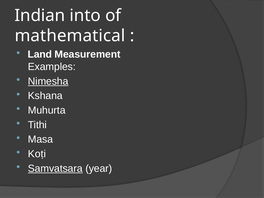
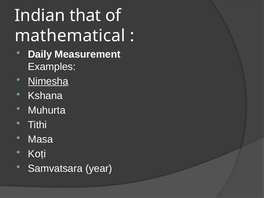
into: into -> that (85, 15)
Land: Land -> Daily (40, 54)
Samvatsara underline: present -> none (55, 168)
